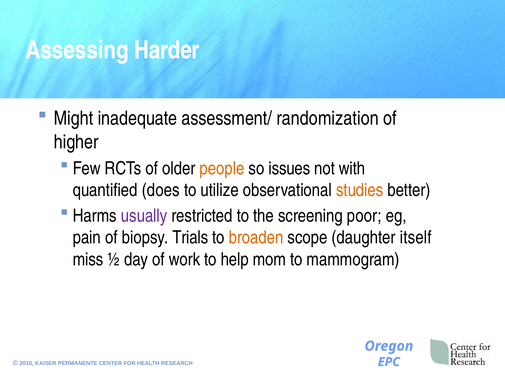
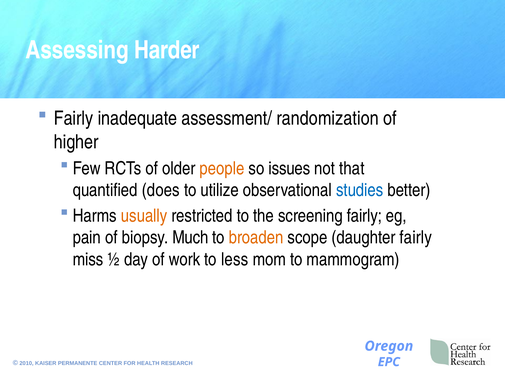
Might: Might -> Fairly (74, 118)
with: with -> that (352, 168)
studies colour: orange -> blue (360, 190)
usually colour: purple -> orange (144, 216)
screening poor: poor -> fairly (364, 216)
Trials: Trials -> Much (190, 237)
daughter itself: itself -> fairly (416, 237)
help: help -> less (235, 259)
